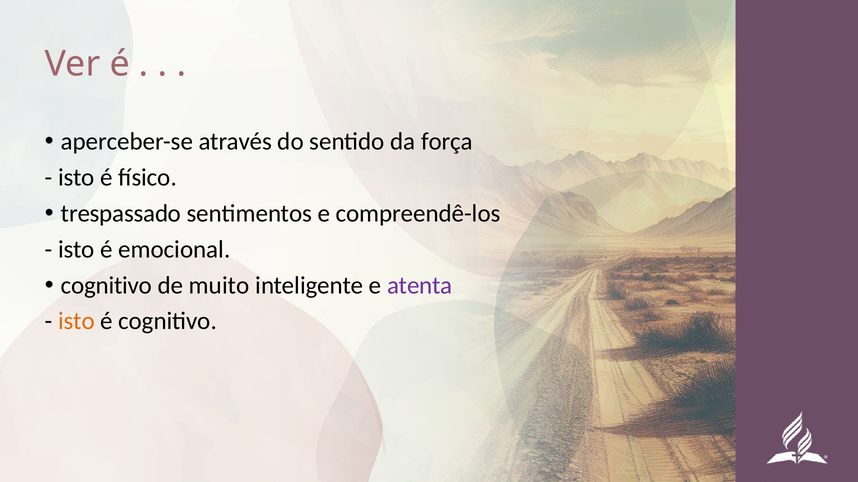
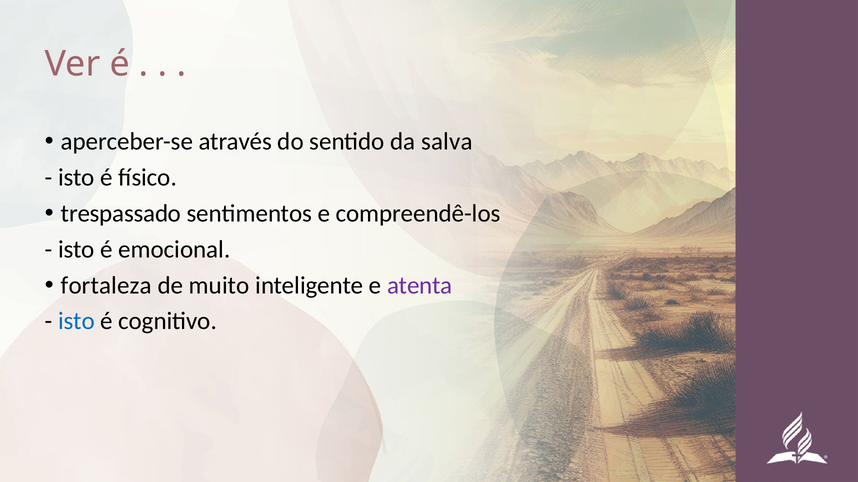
força: força -> salva (447, 142)
cognitivo: cognitivo -> fortaleza (106, 286)
isto colour: orange -> blue (76, 322)
